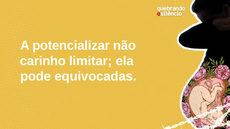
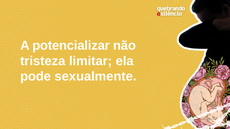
carinho: carinho -> tristeza (43, 61)
equivocadas: equivocadas -> sexualmente (96, 77)
